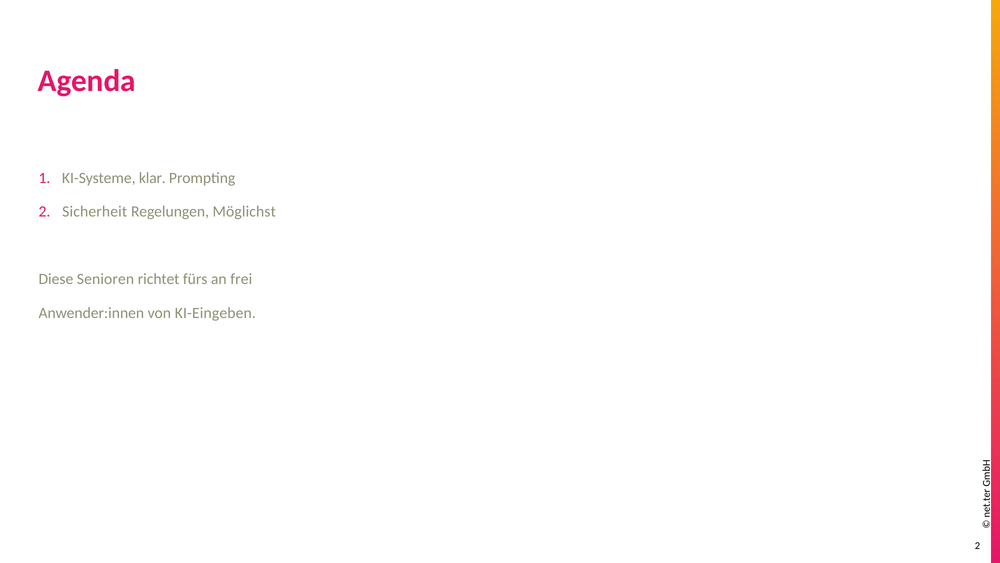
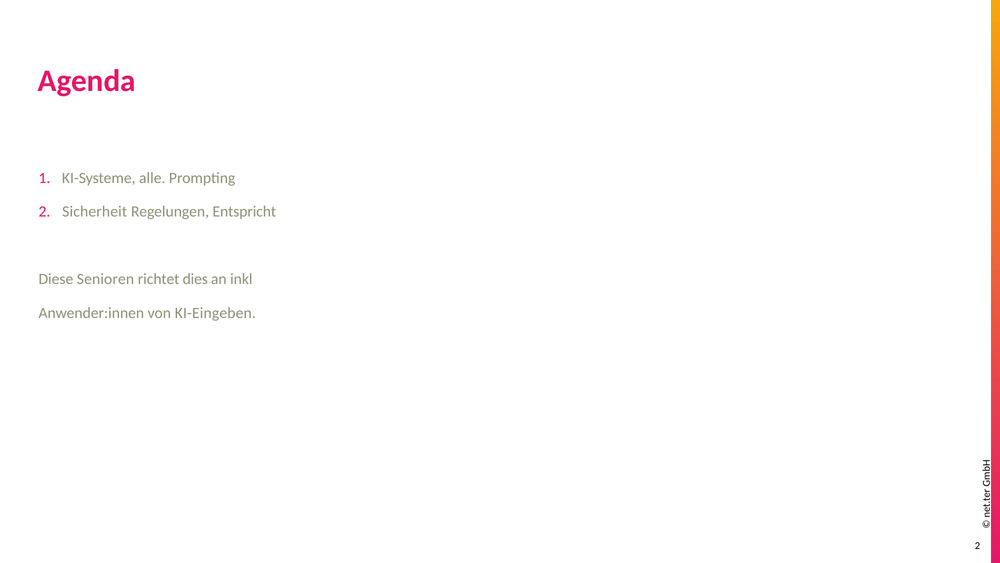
klar: klar -> alle (152, 178)
Möglichst: Möglichst -> Entspricht (244, 212)
fürs: fürs -> dies (195, 279)
frei: frei -> inkl (241, 279)
